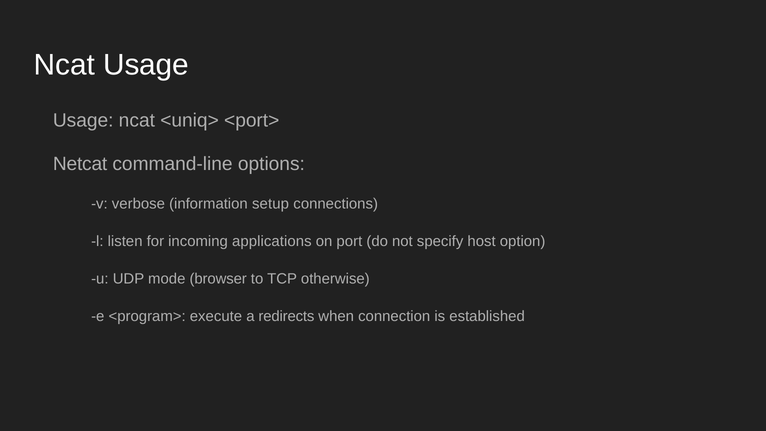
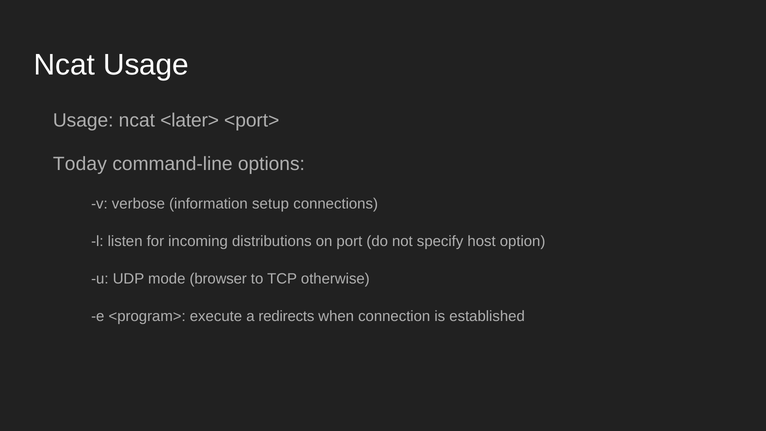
<uniq>: <uniq> -> <later> (190, 120)
Netcat: Netcat -> Today (80, 164)
applications: applications -> distributions (272, 241)
